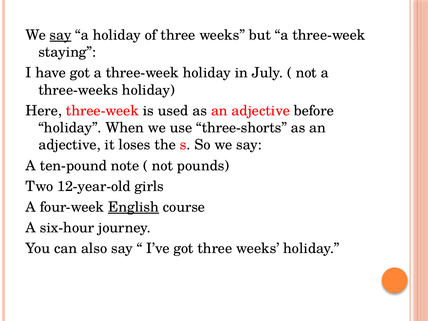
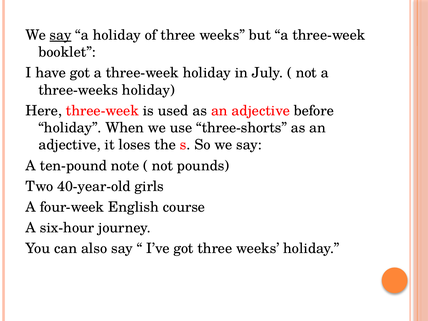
staying: staying -> booklet (67, 52)
12-year-old: 12-year-old -> 40-year-old (94, 186)
English underline: present -> none (134, 207)
